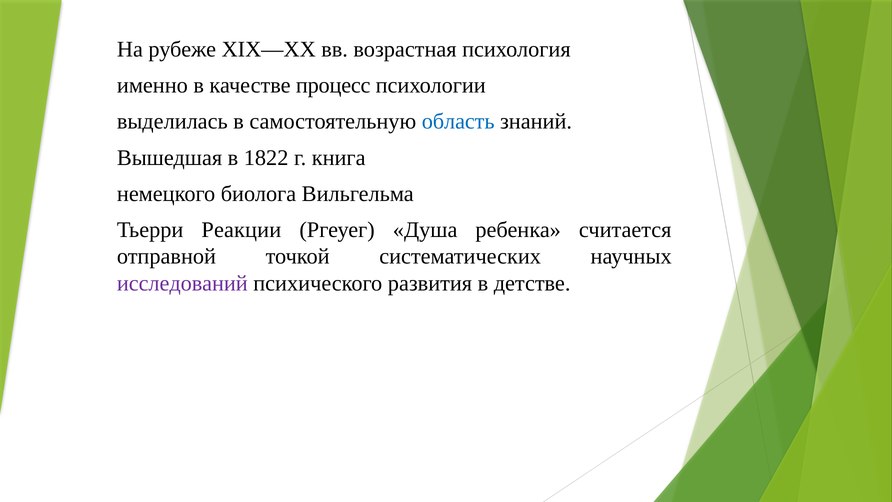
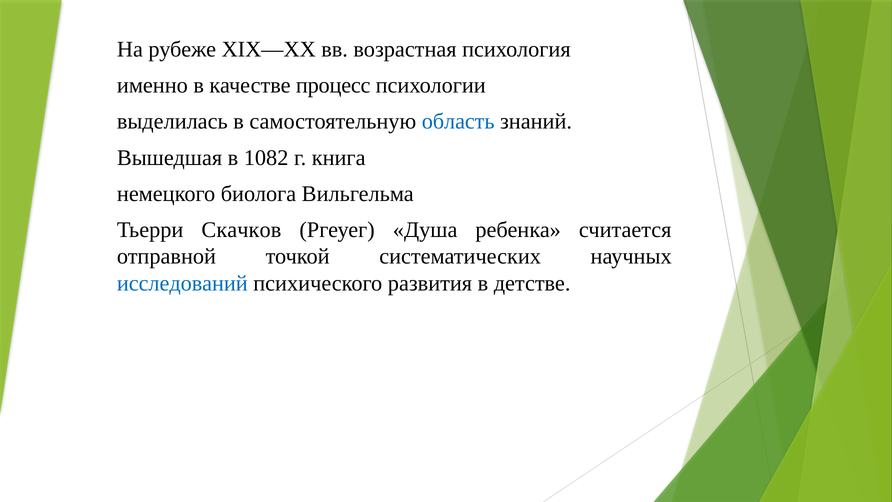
1822: 1822 -> 1082 (266, 158)
Реакции: Реакции -> Скачков (241, 230)
исследований colour: purple -> blue (182, 283)
